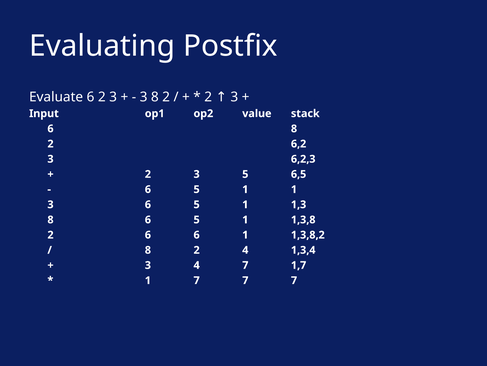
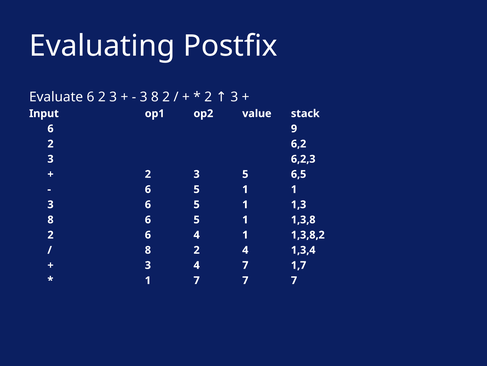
6 8: 8 -> 9 (294, 128)
6 6: 6 -> 4 (197, 234)
